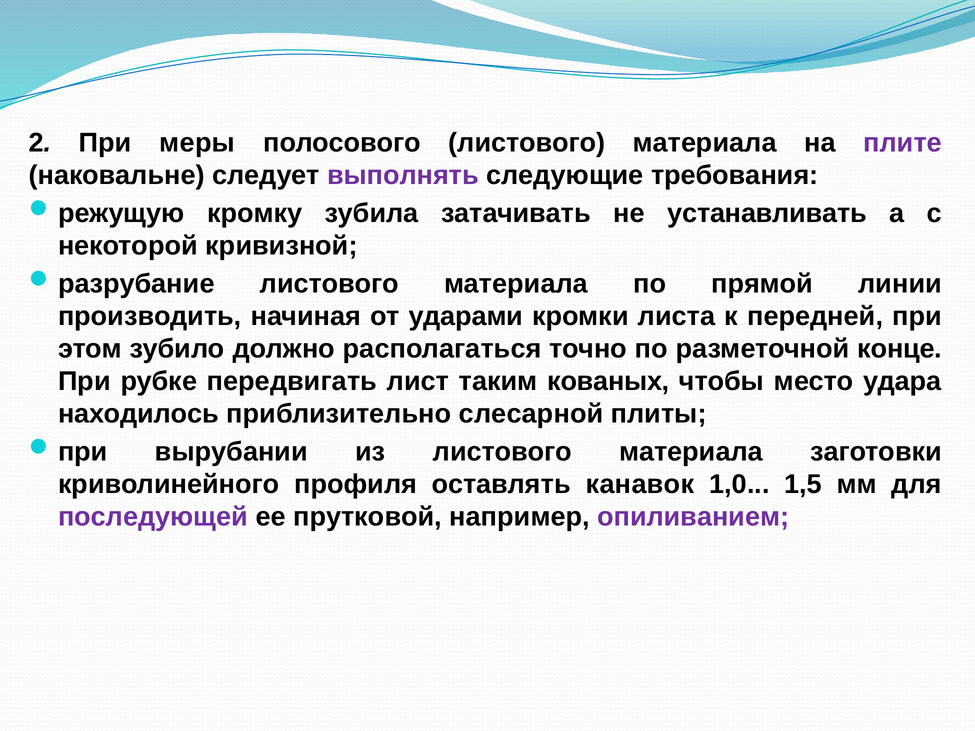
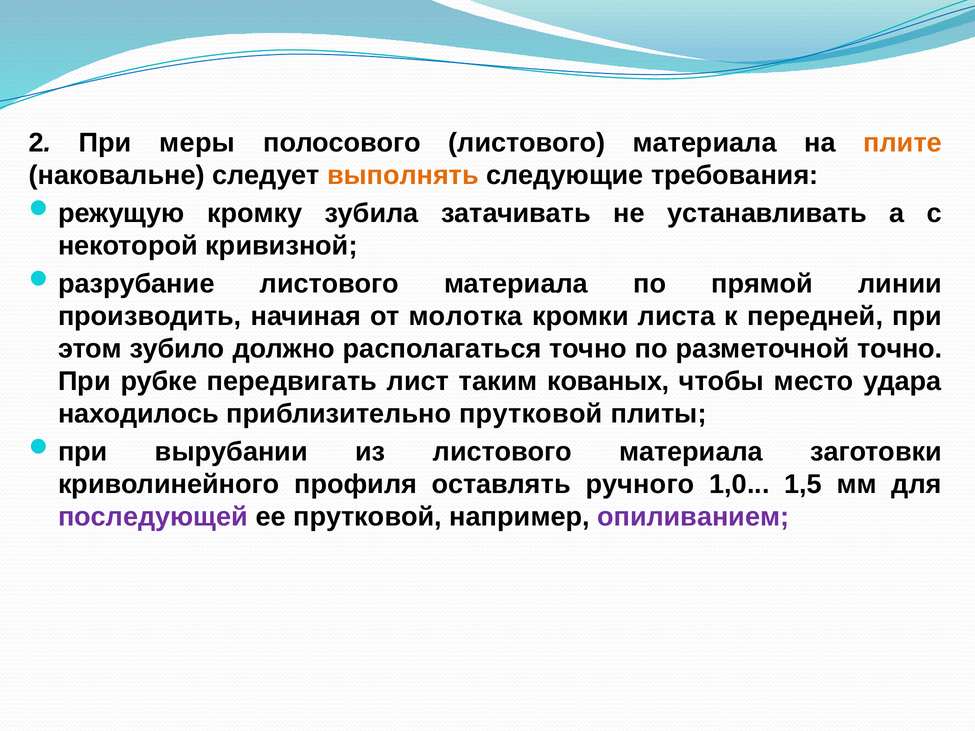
плите colour: purple -> orange (903, 143)
выполнять colour: purple -> orange (403, 175)
ударами: ударами -> молотка (466, 316)
разметочной конце: конце -> точно (900, 349)
приблизительно слесарной: слесарной -> прутковой (531, 414)
канавок: канавок -> ручного (640, 484)
